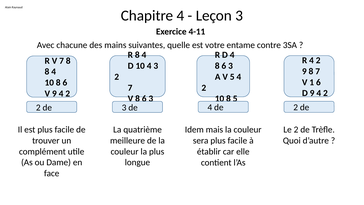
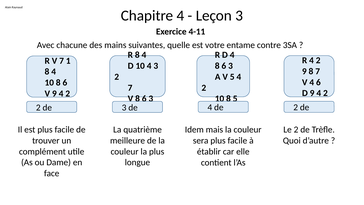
7 8: 8 -> 1 (68, 61)
1: 1 -> 4 (312, 82)
